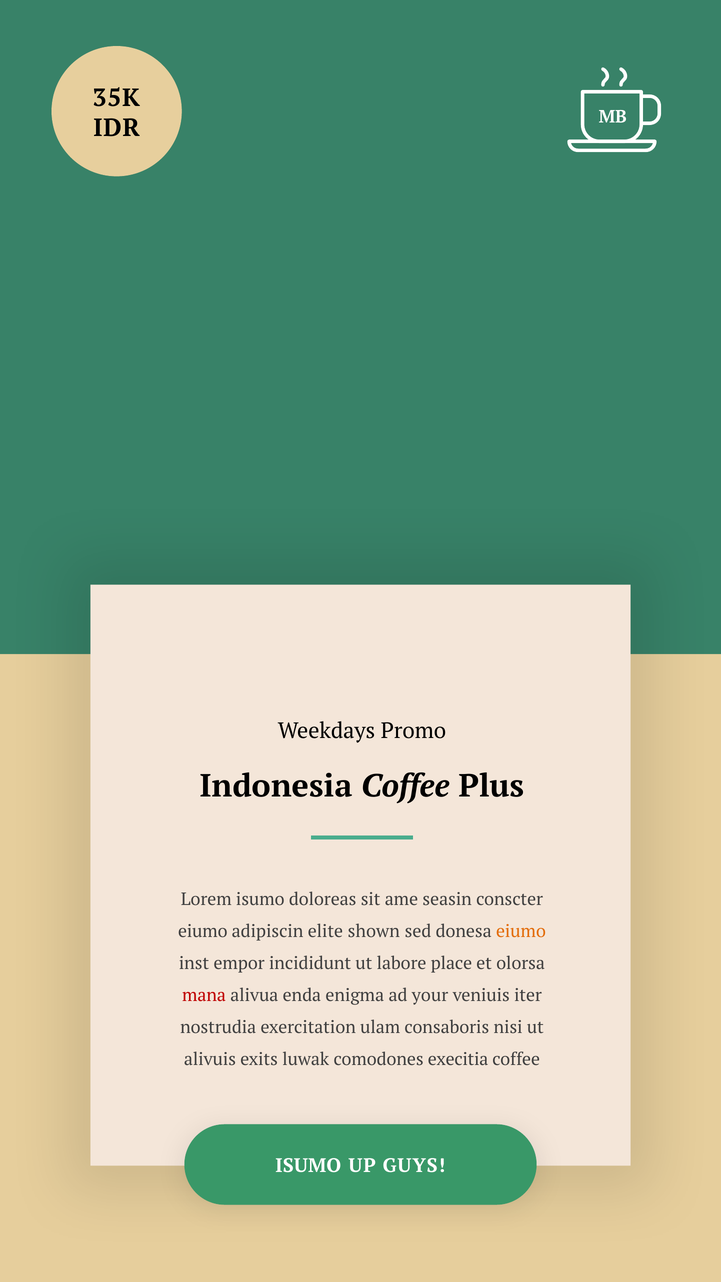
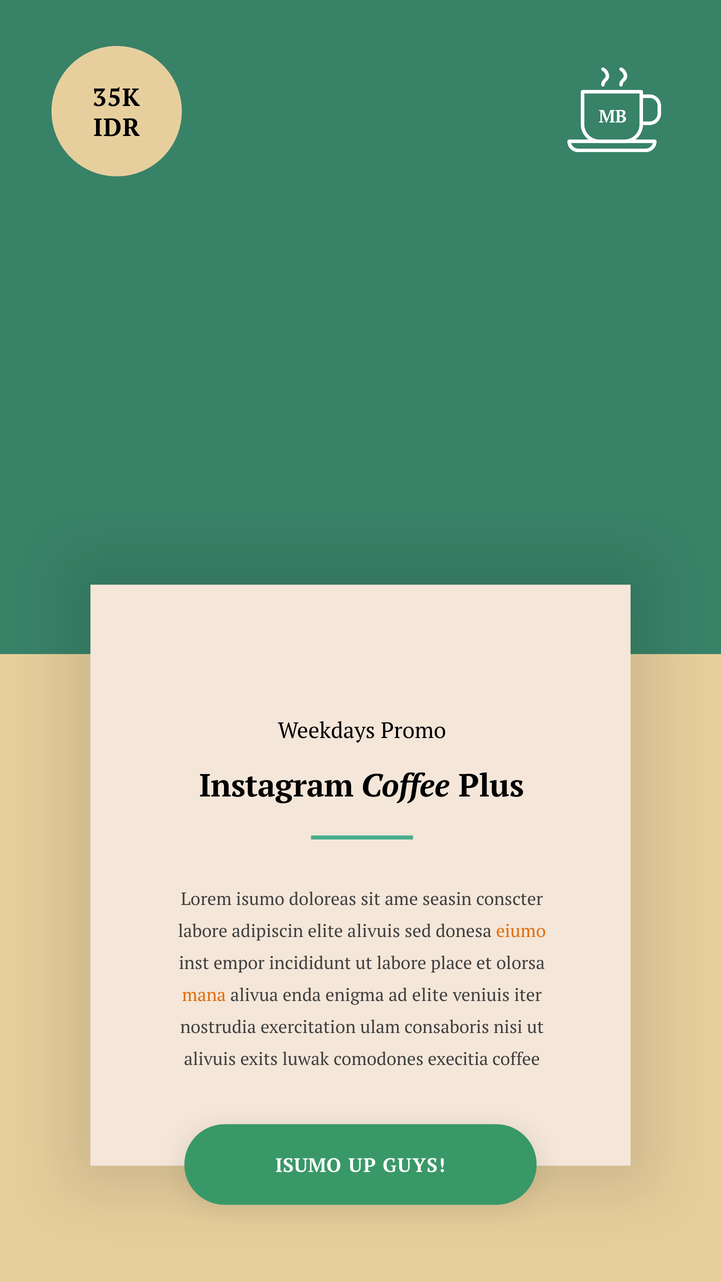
Indonesia: Indonesia -> Instagram (276, 786)
eiumo: eiumo -> labore (203, 931)
elite shown: shown -> alivuis (374, 931)
mana colour: red -> orange (204, 995)
ad your: your -> elite (430, 995)
